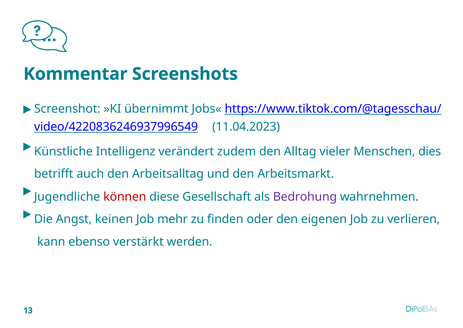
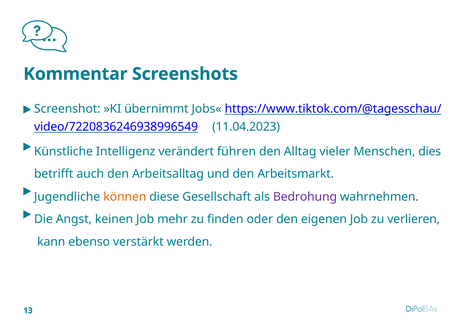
video/4220836246937996549: video/4220836246937996549 -> video/7220836246938996549 (116, 127)
zudem: zudem -> führen (237, 151)
können colour: red -> orange (125, 196)
